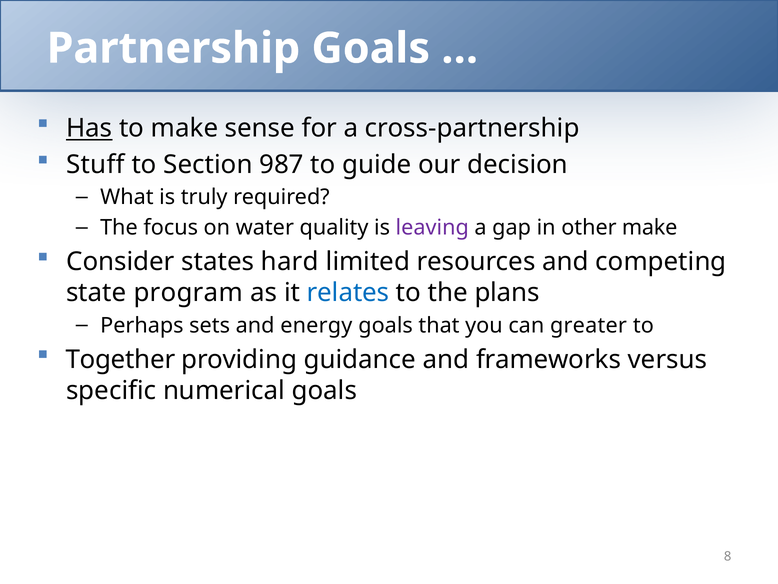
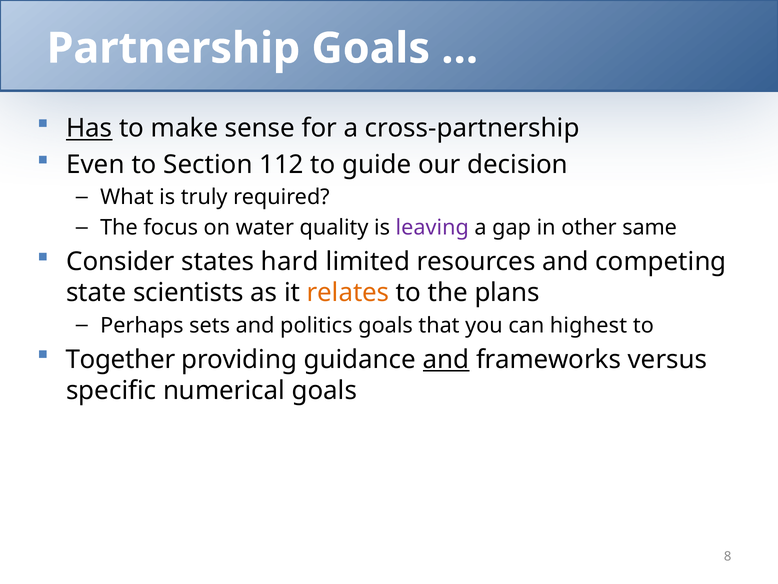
Stuff: Stuff -> Even (95, 165)
987: 987 -> 112 (281, 165)
other make: make -> same (650, 227)
program: program -> scientists (188, 293)
relates colour: blue -> orange (348, 293)
energy: energy -> politics (316, 325)
greater: greater -> highest (588, 325)
and underline: none -> present (446, 359)
